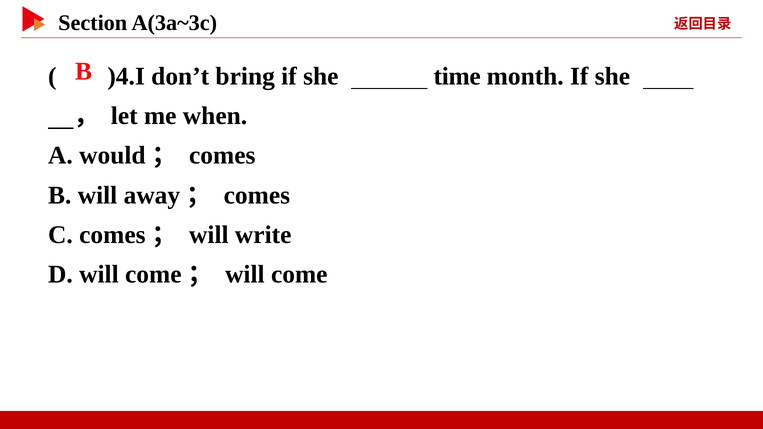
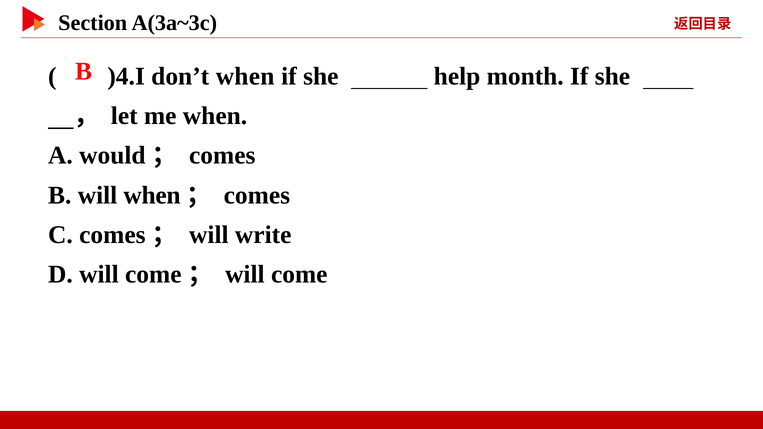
don’t bring: bring -> when (245, 76)
time: time -> help (457, 76)
will away: away -> when (152, 195)
